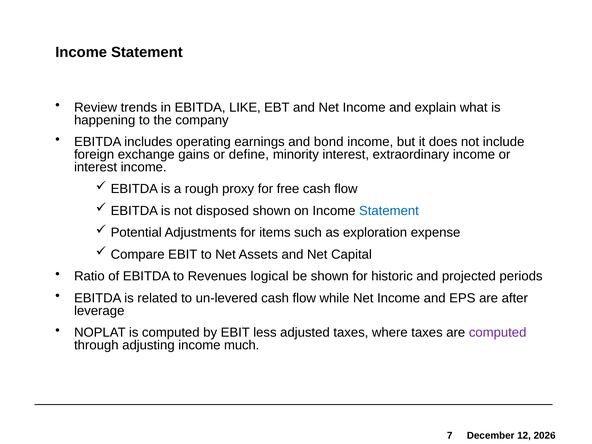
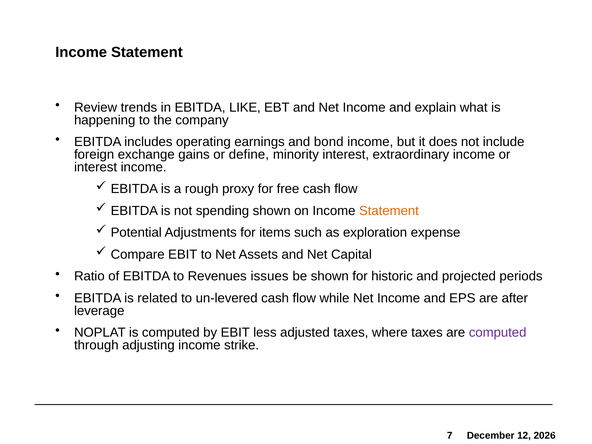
disposed: disposed -> spending (222, 211)
Statement colour: blue -> orange (389, 211)
logical: logical -> issues (270, 276)
much: much -> strike (242, 345)
